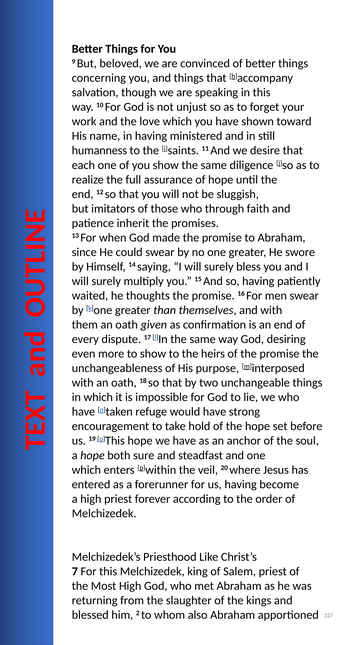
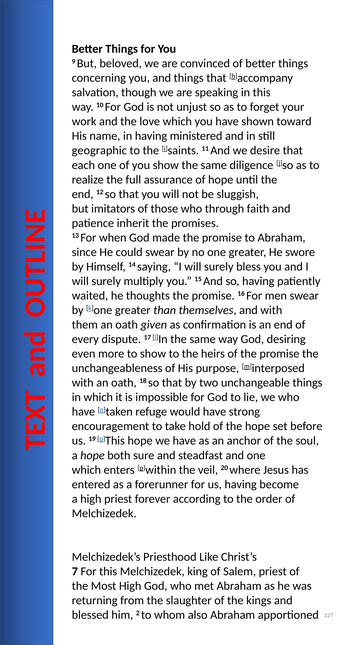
humanness: humanness -> geographic (99, 151)
